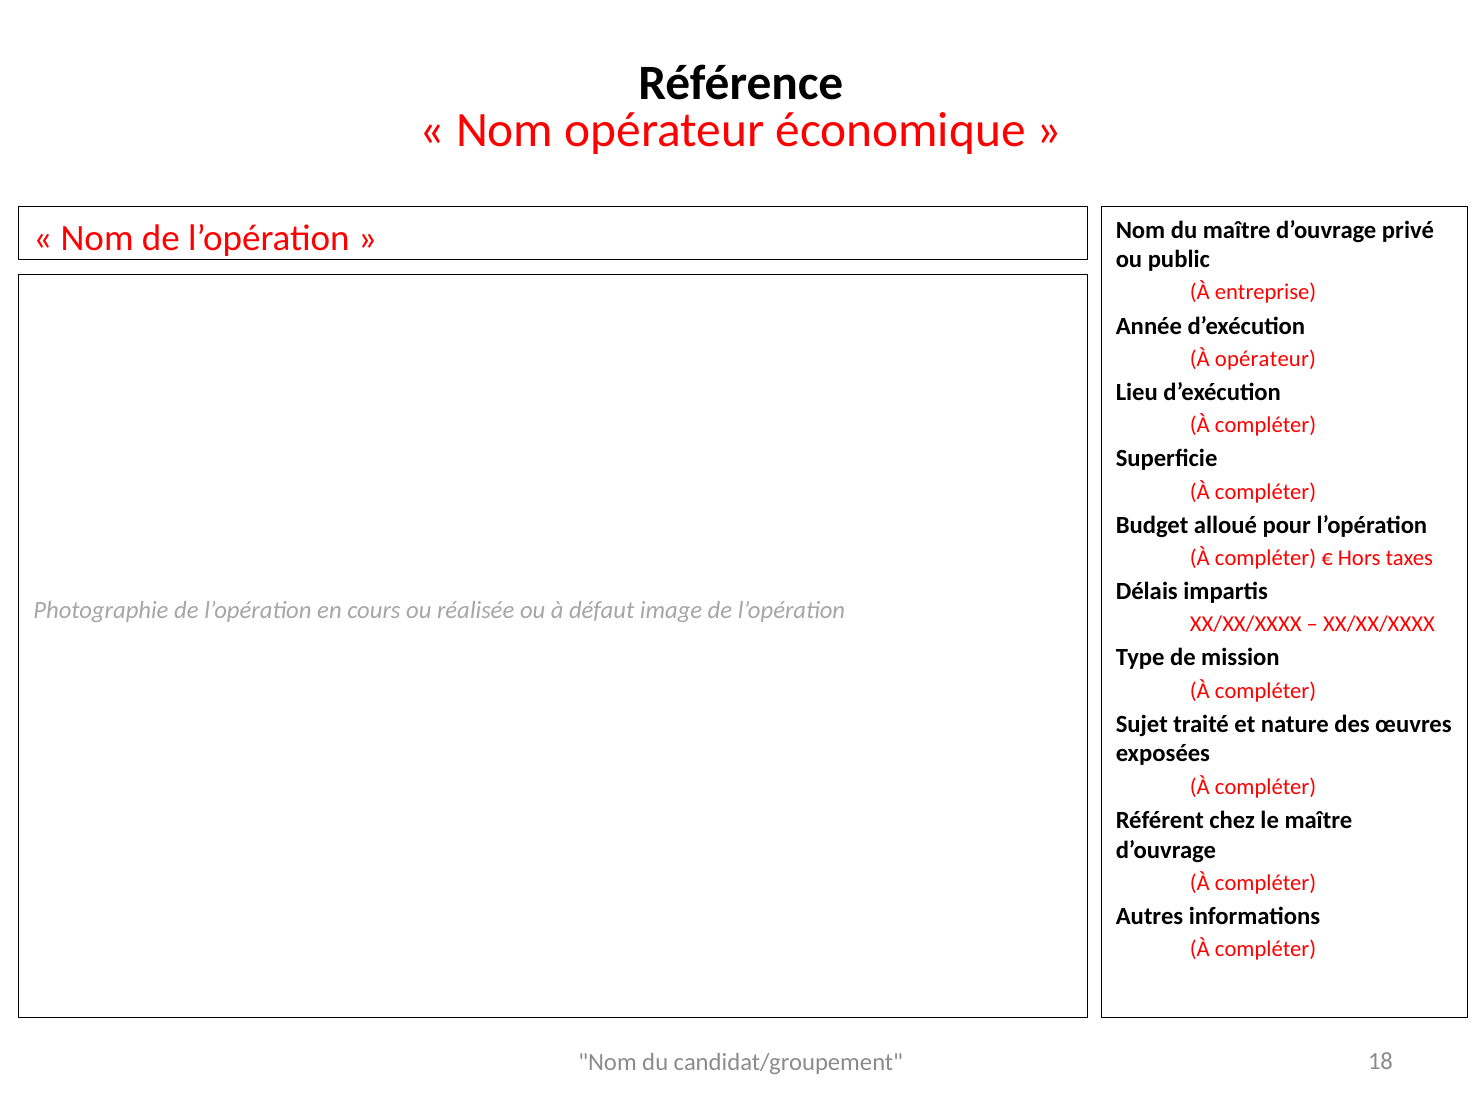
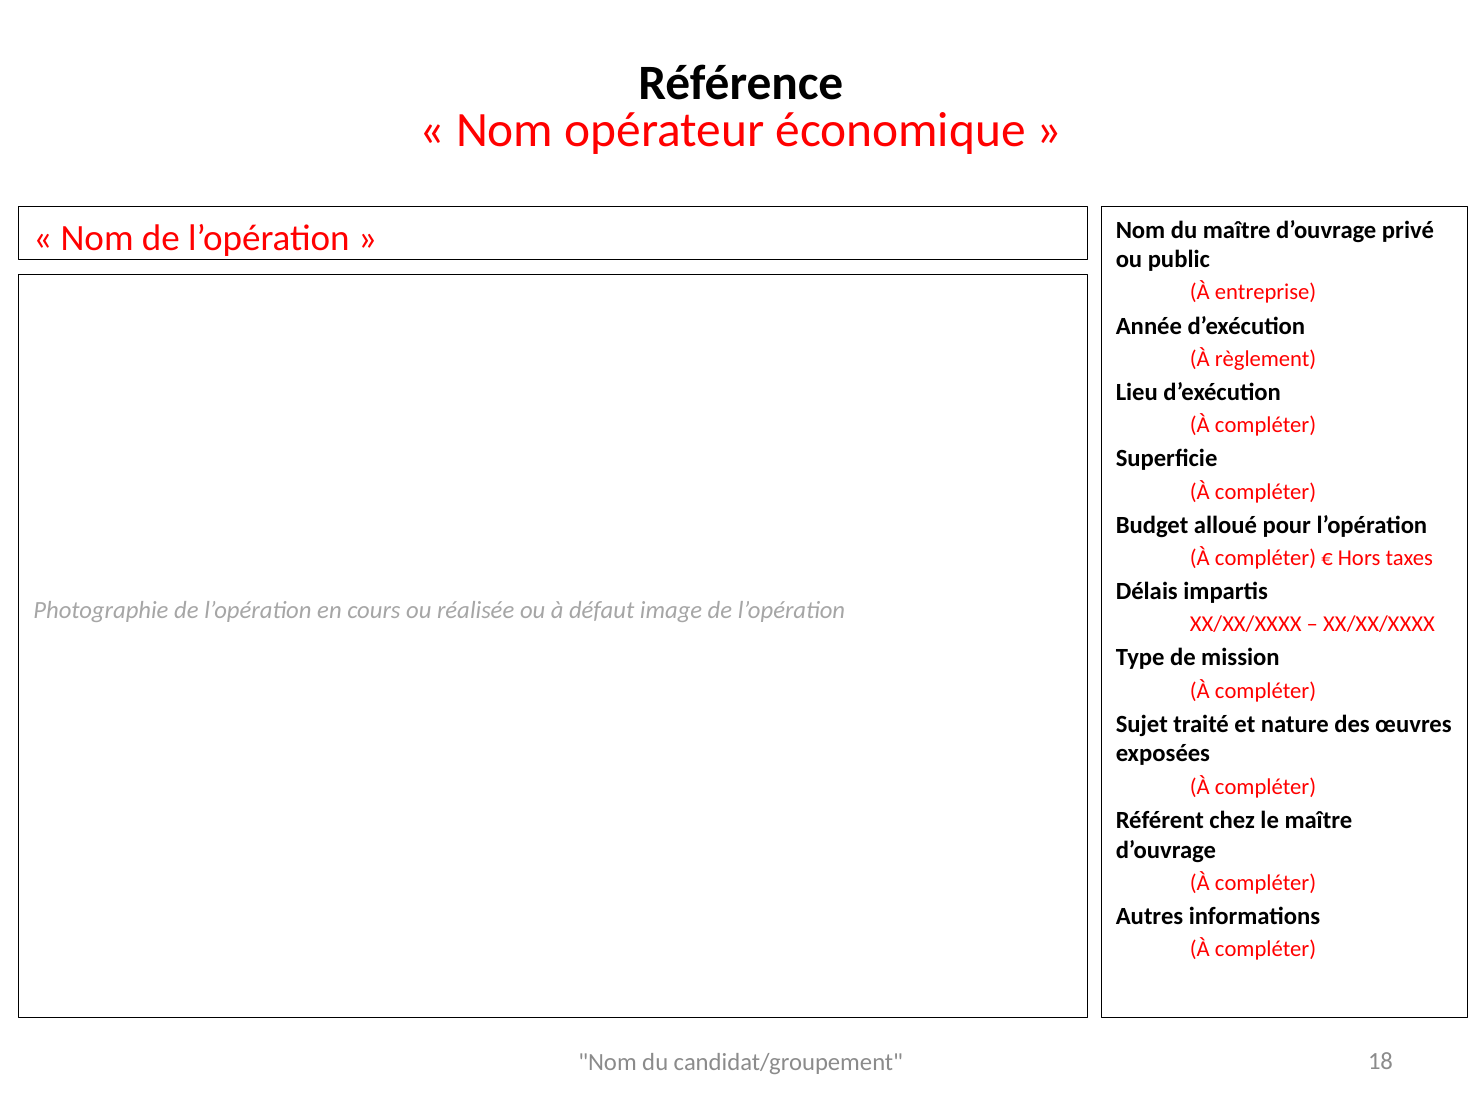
À opérateur: opérateur -> règlement (1266, 359)
